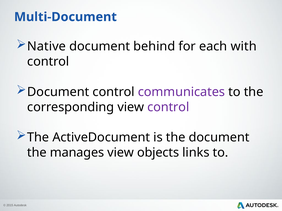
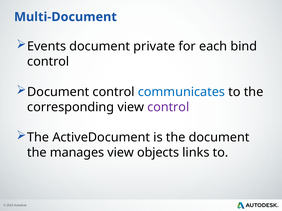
Native: Native -> Events (47, 47)
behind: behind -> private (154, 47)
with: with -> bind (244, 47)
communicates colour: purple -> blue (181, 92)
